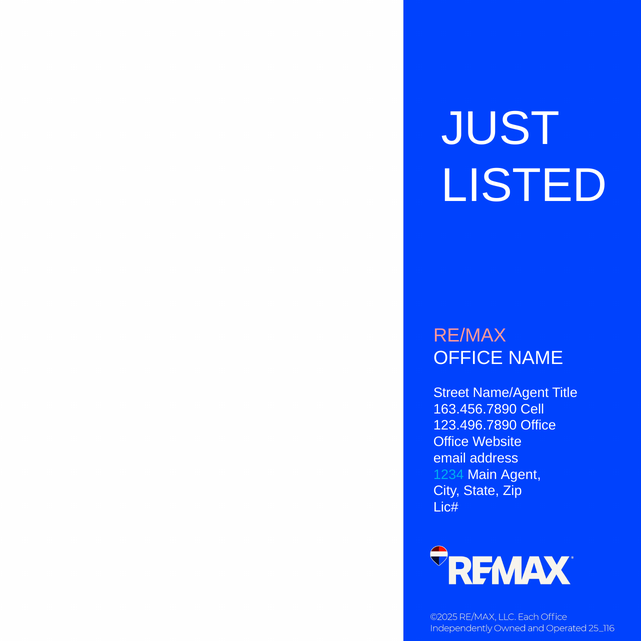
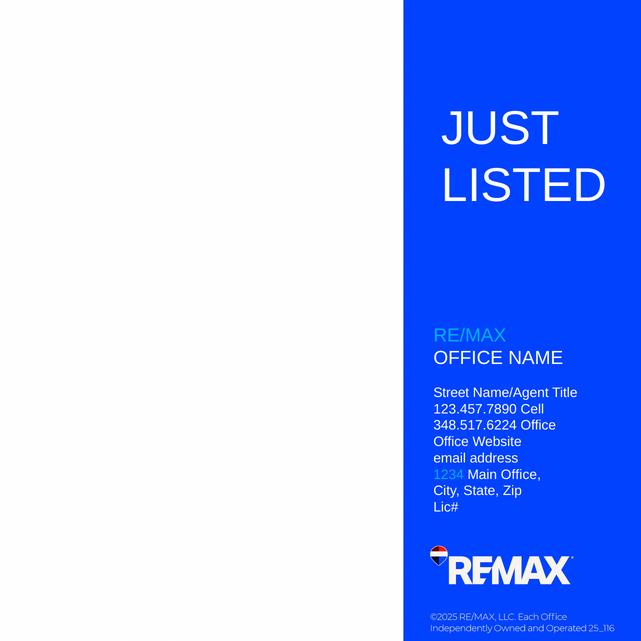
RE/MAX colour: pink -> light blue (470, 335)
163.456.7890: 163.456.7890 -> 123.457.7890 (475, 409)
123.496.7890: 123.496.7890 -> 348.517.6224 (475, 425)
Main Agent: Agent -> Office (521, 475)
